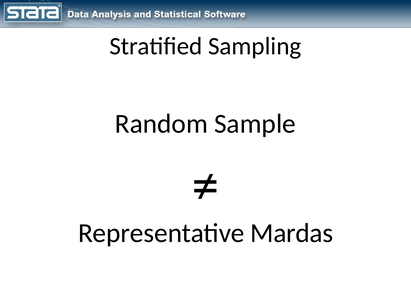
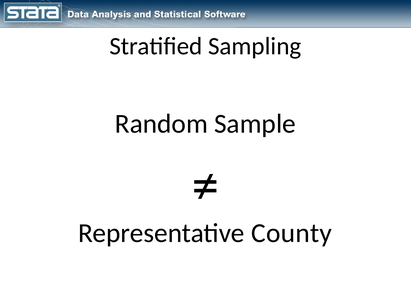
Mardas: Mardas -> County (292, 233)
